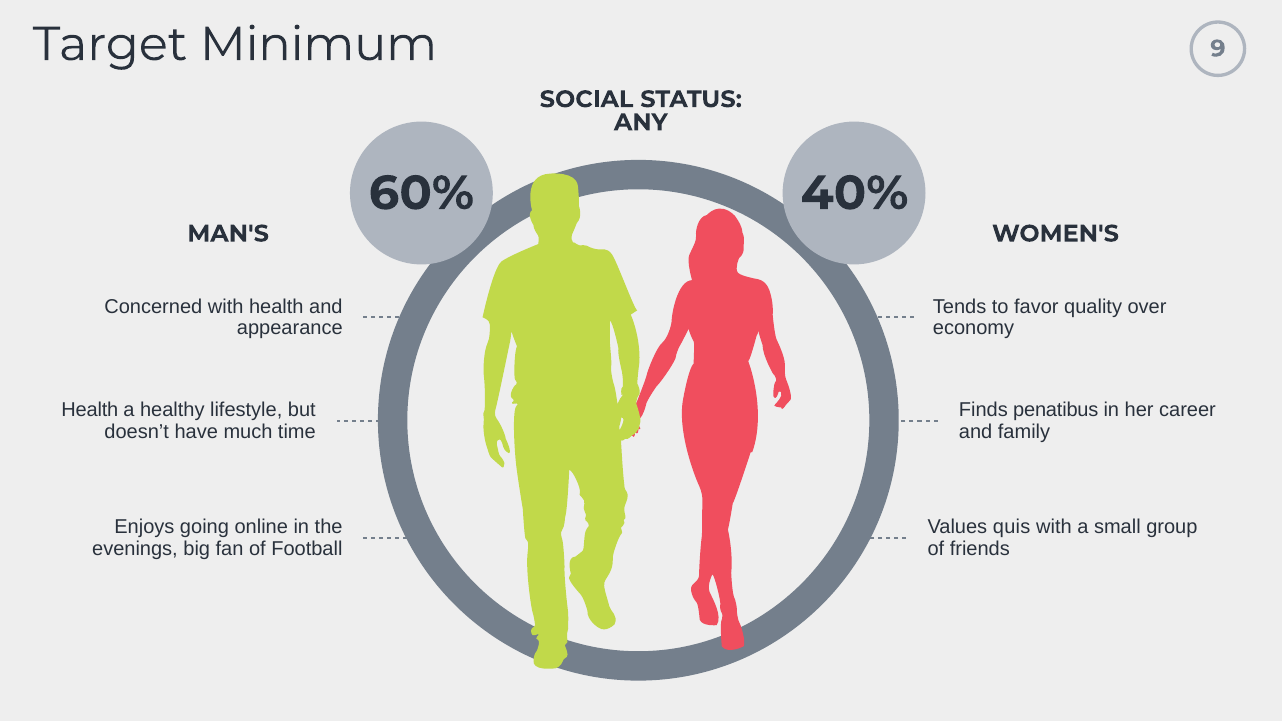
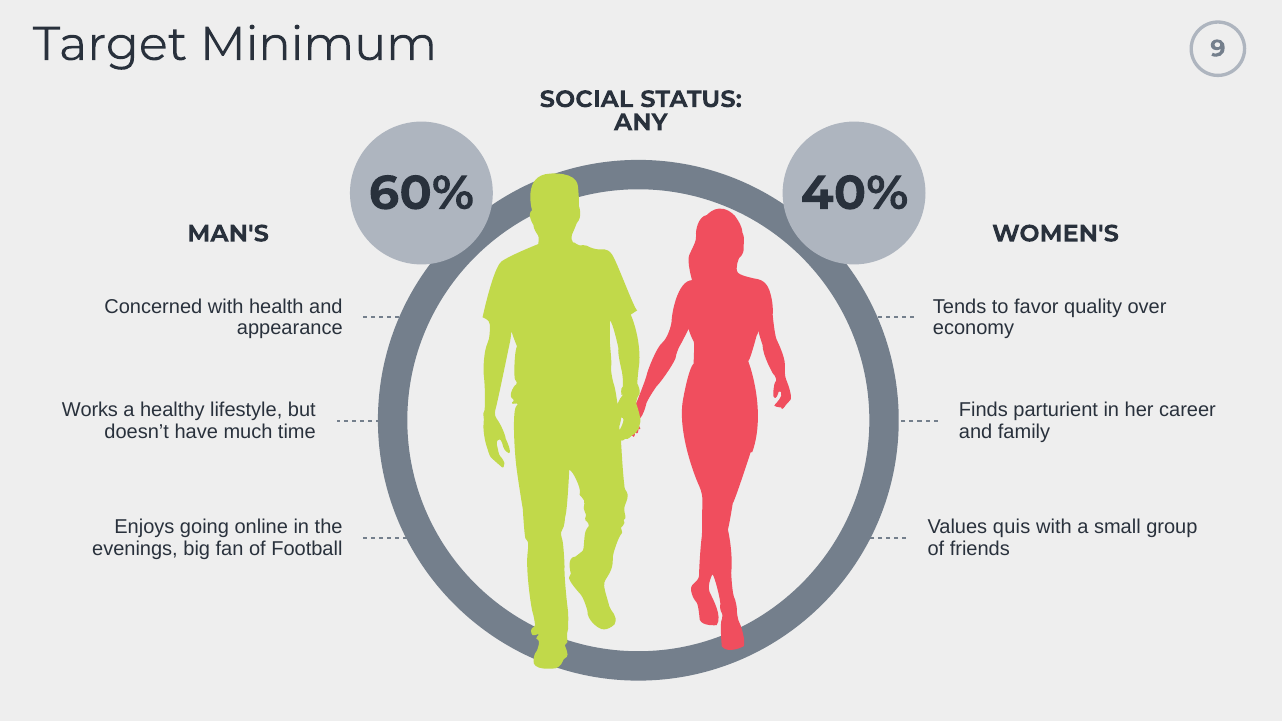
Health: Health -> Works (90, 410)
penatibus: penatibus -> parturient (1056, 410)
